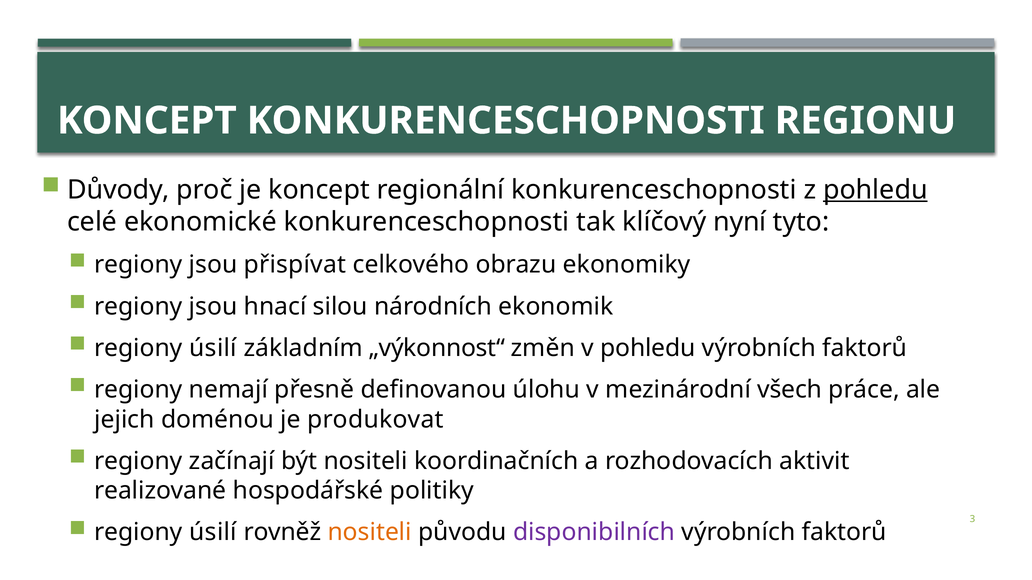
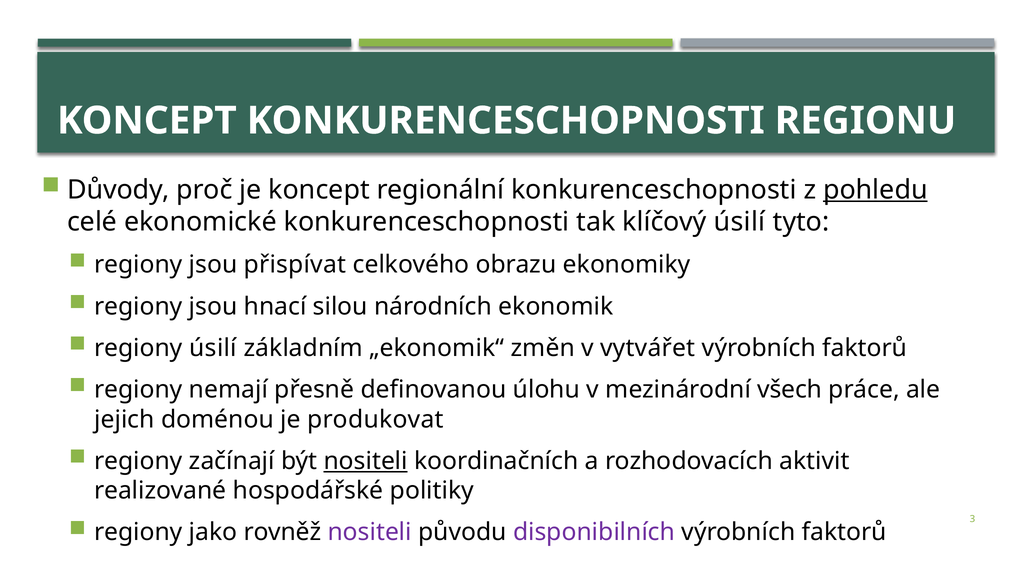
klíčový nyní: nyní -> úsilí (740, 222)
„výkonnost“: „výkonnost“ -> „ekonomik“ (437, 348)
v pohledu: pohledu -> vytvářet (648, 348)
nositeli underline: none -> present (366, 461)
úsilí: úsilí -> jako (213, 533)
nositeli colour: orange -> purple (370, 533)
